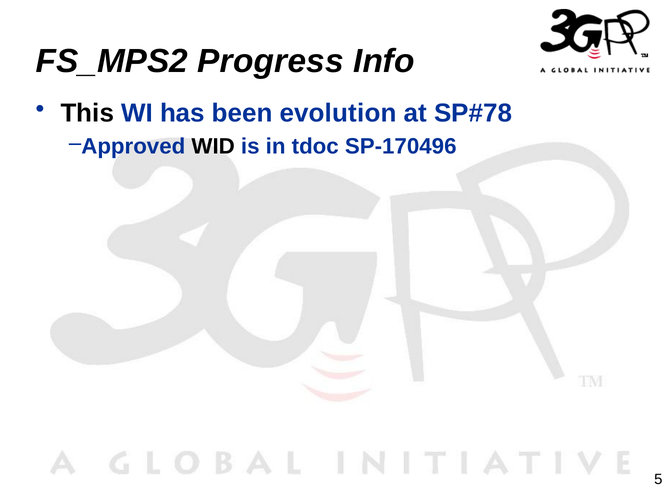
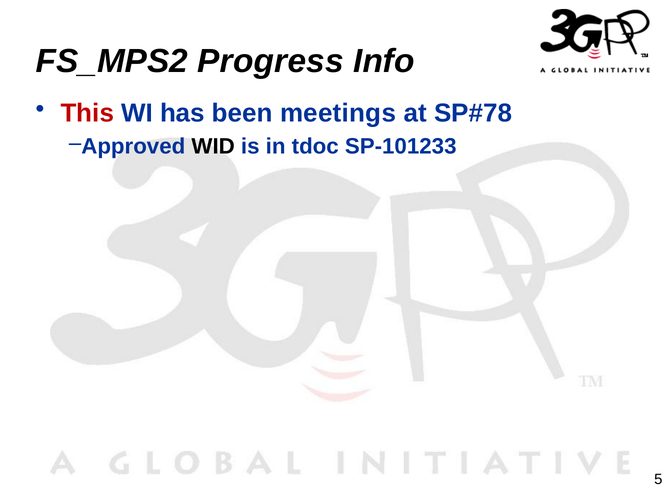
This colour: black -> red (87, 113)
evolution: evolution -> meetings (338, 113)
SP-170496: SP-170496 -> SP-101233 (401, 147)
